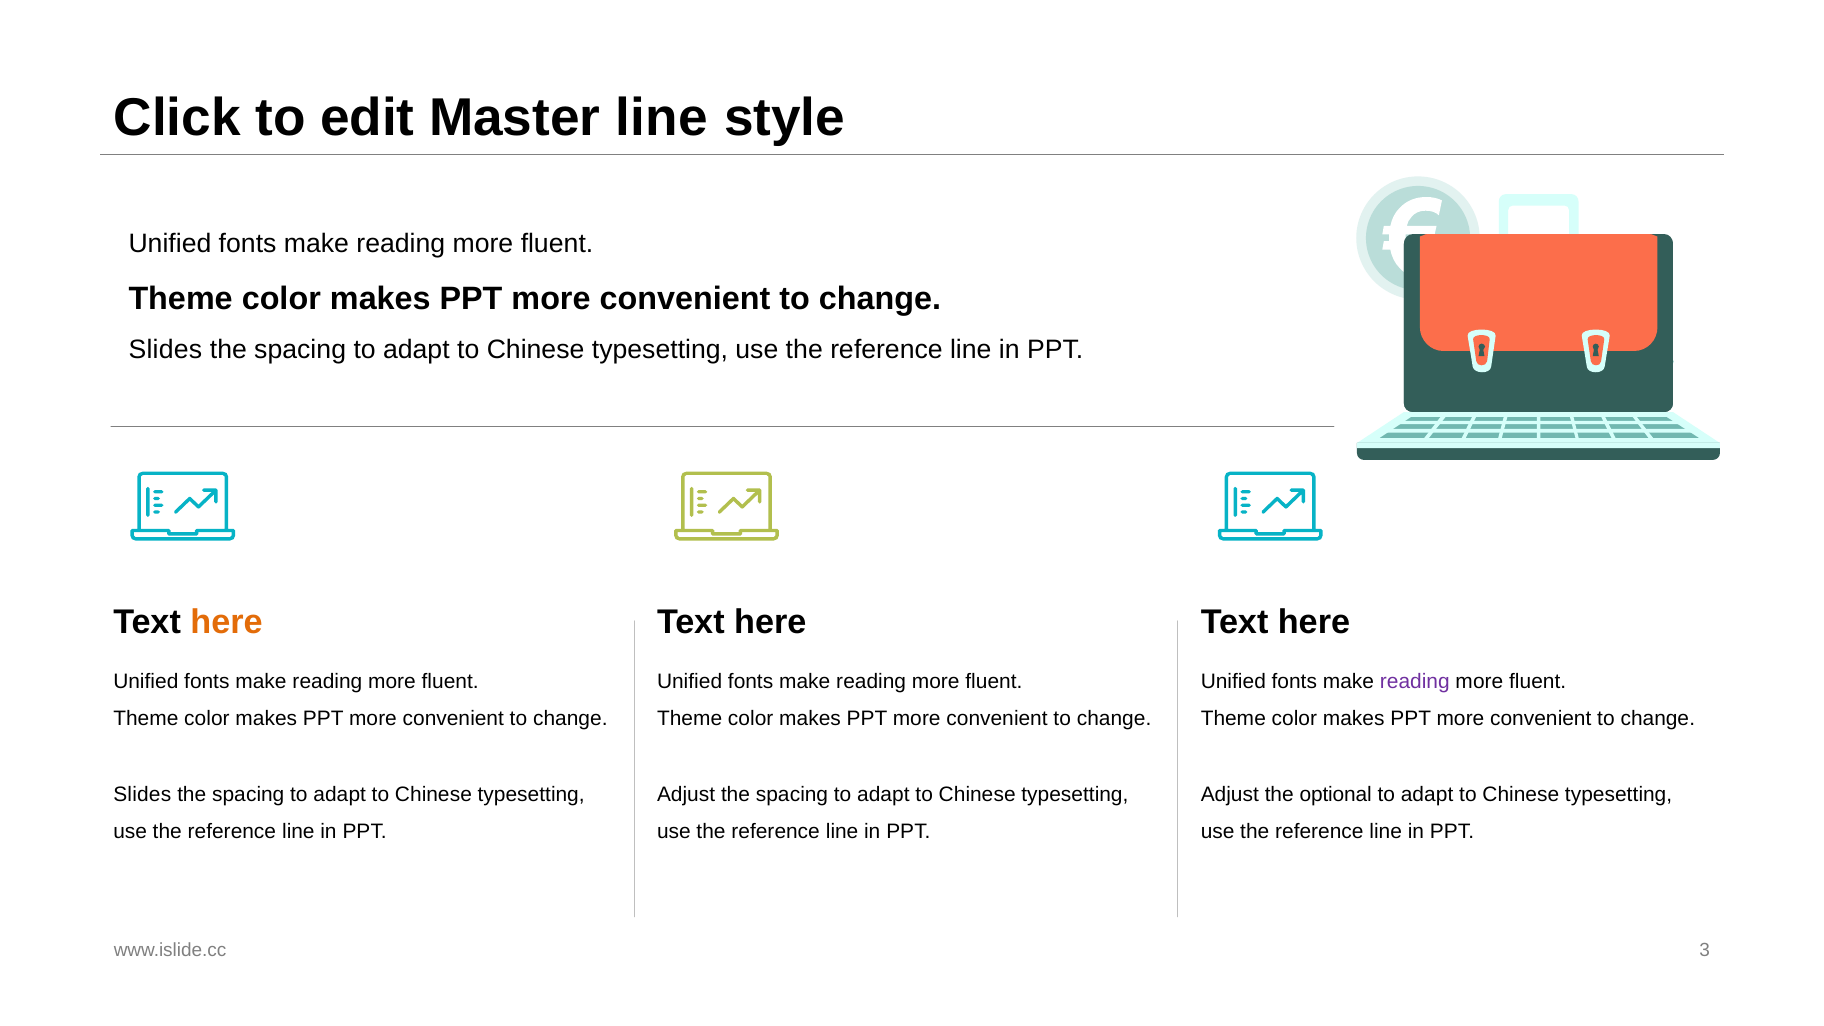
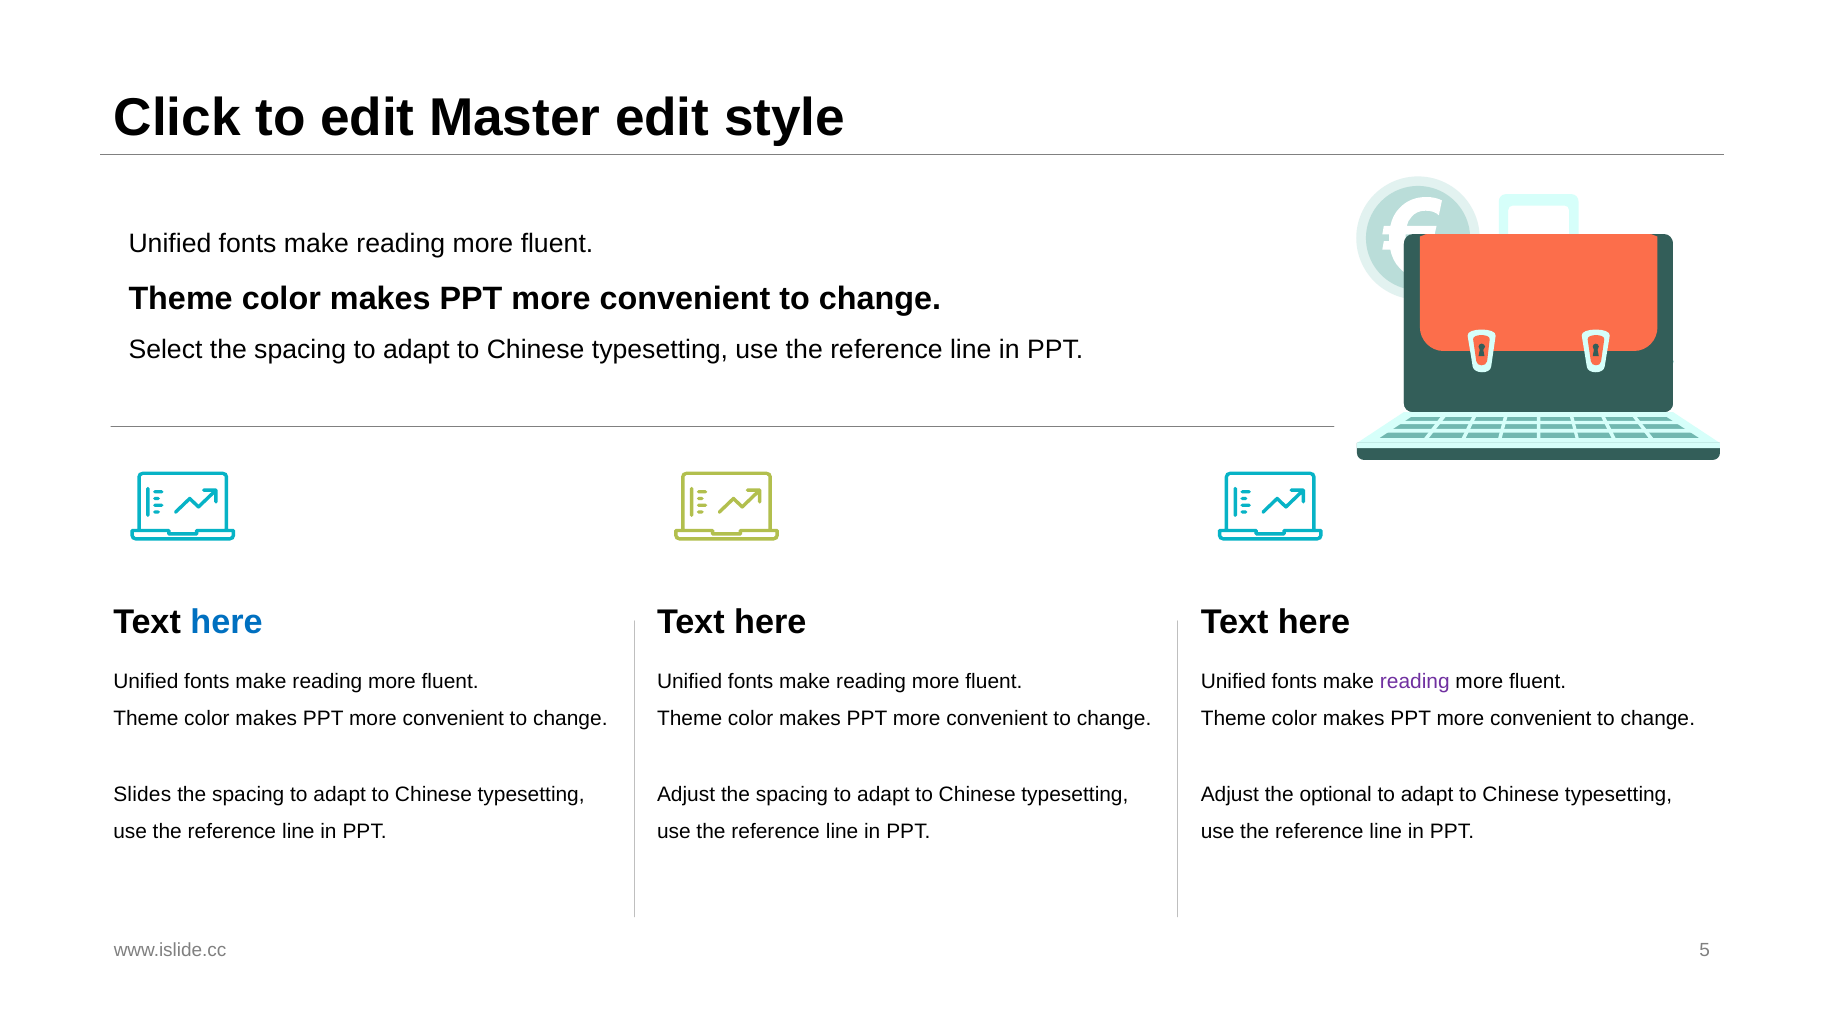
Master line: line -> edit (662, 118)
Slides: Slides -> Select (165, 350)
here colour: orange -> blue (227, 623)
3: 3 -> 5 (1705, 950)
